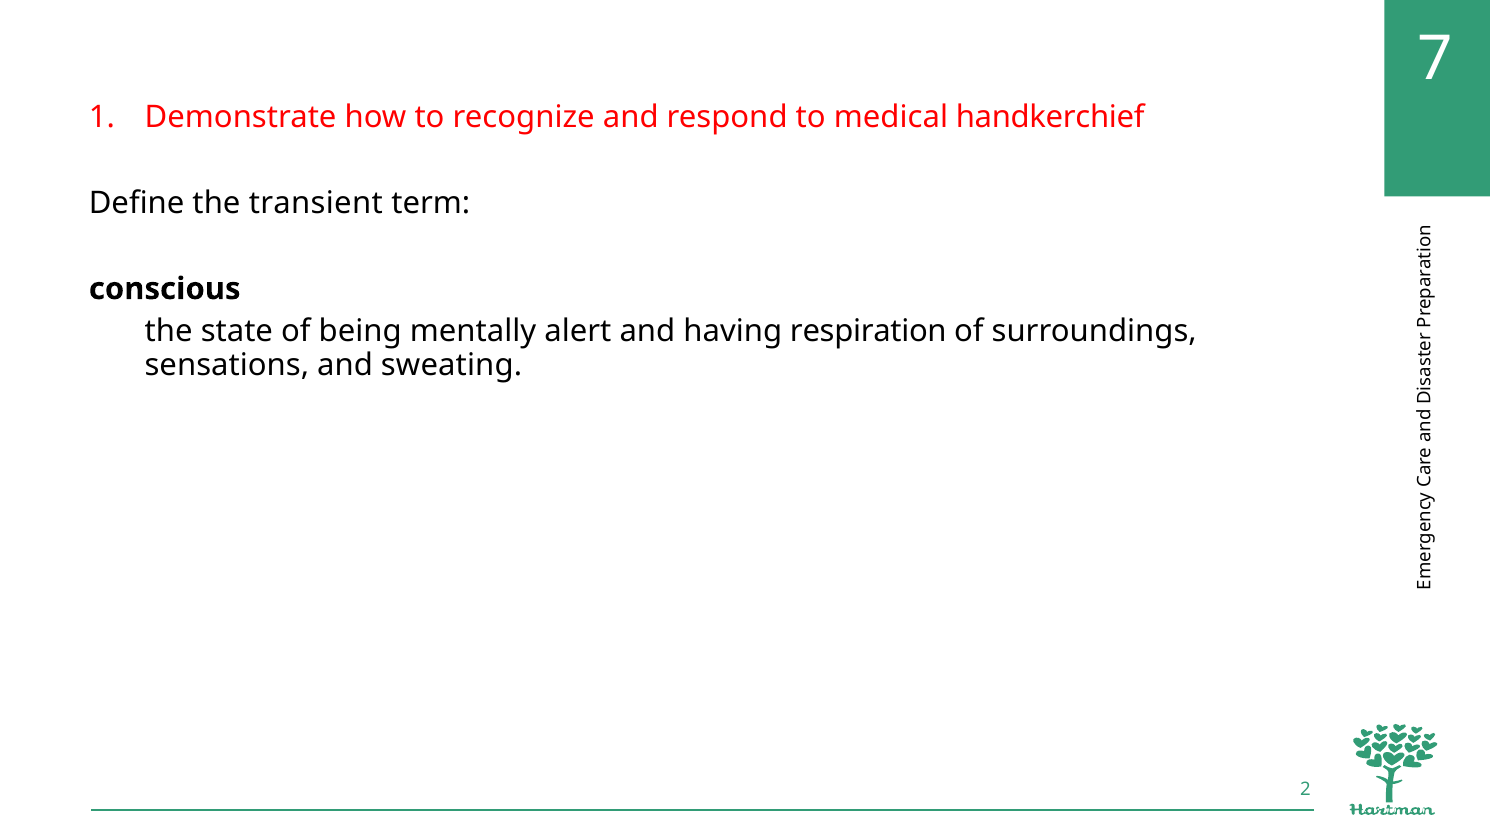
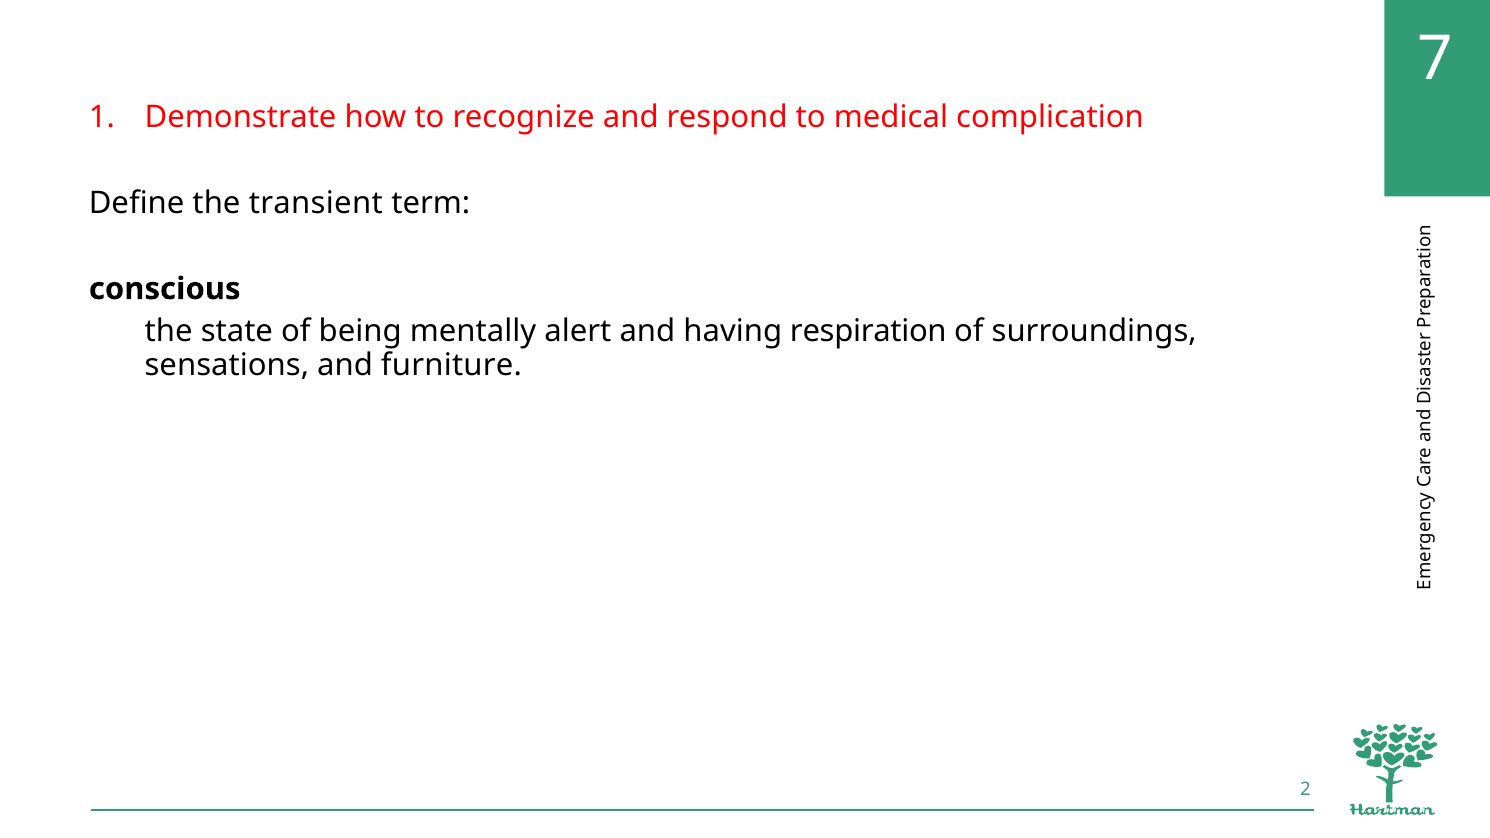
handkerchief: handkerchief -> complication (1050, 118)
sweating: sweating -> furniture (451, 365)
